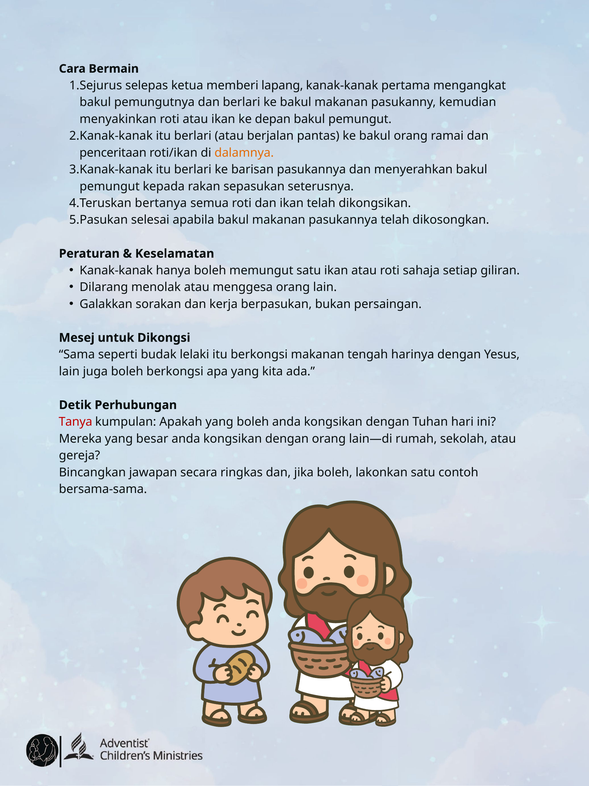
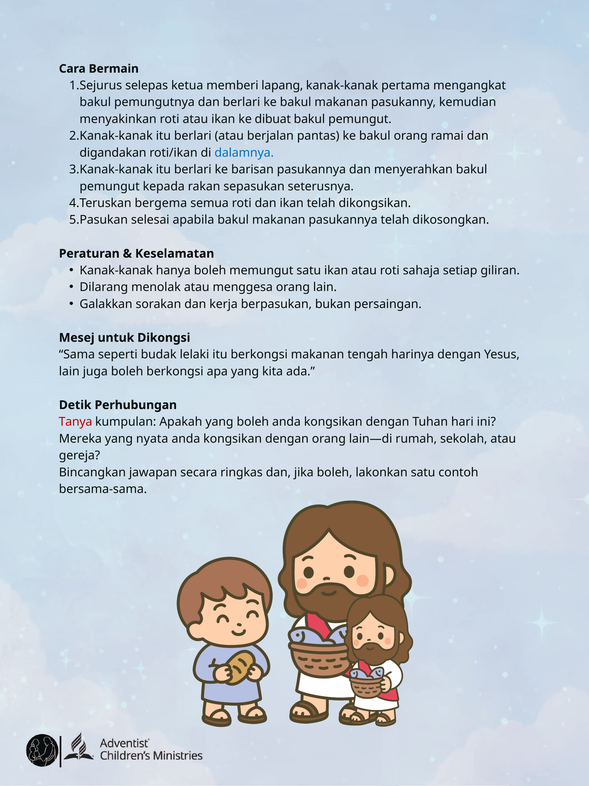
depan: depan -> dibuat (273, 119)
penceritaan: penceritaan -> digandakan (113, 153)
dalamnya colour: orange -> blue (244, 153)
bertanya: bertanya -> bergema (161, 203)
besar: besar -> nyata (152, 438)
